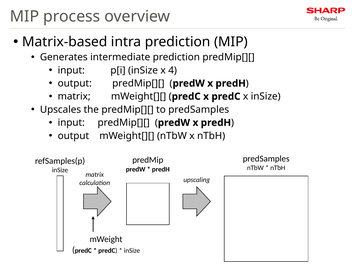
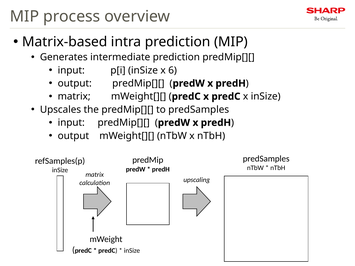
4: 4 -> 6 (173, 70)
